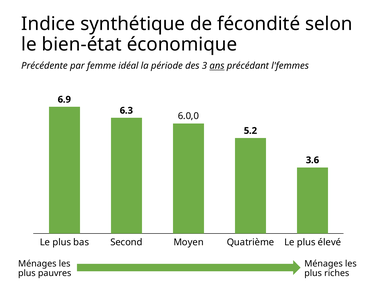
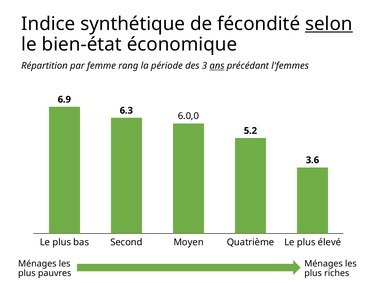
selon underline: none -> present (329, 24)
Précédente: Précédente -> Répartition (44, 66)
idéal: idéal -> rang (128, 66)
